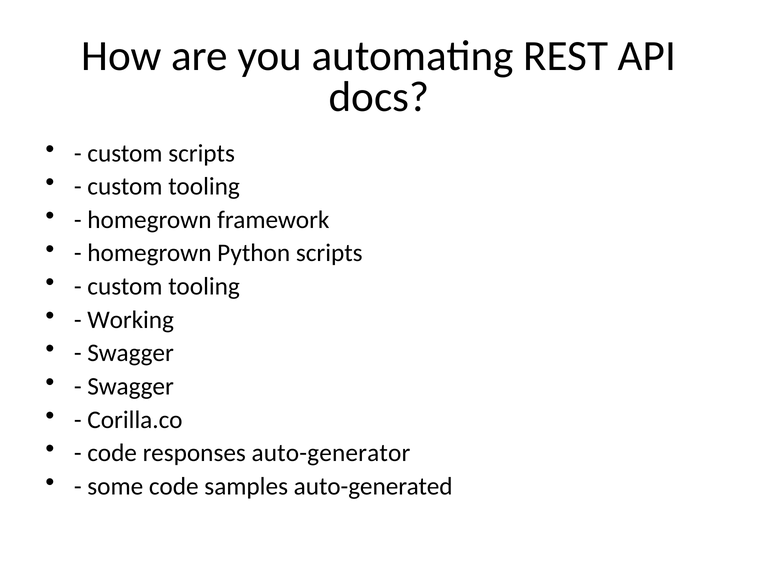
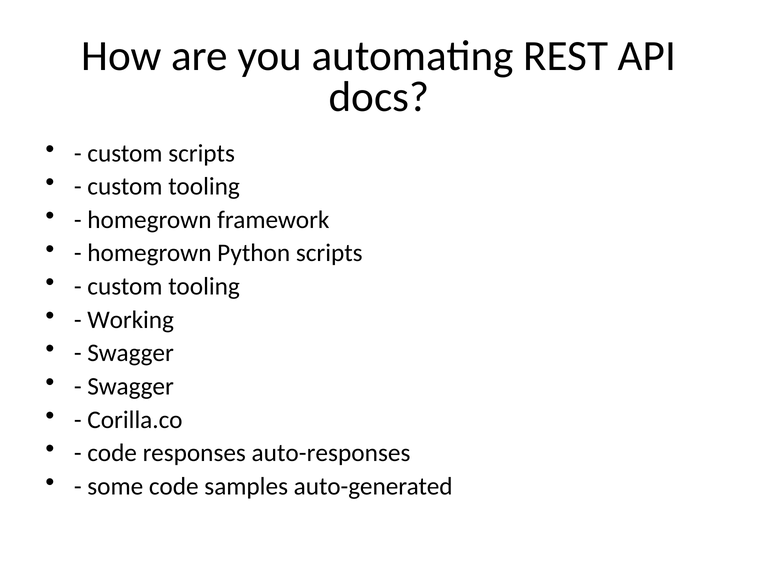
auto-generator: auto-generator -> auto-responses (331, 453)
